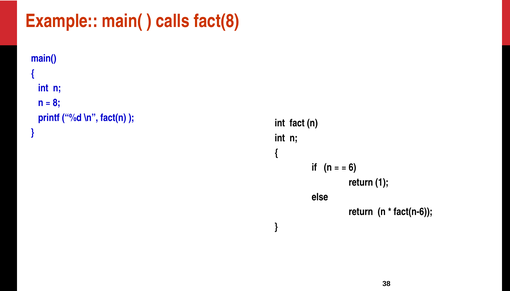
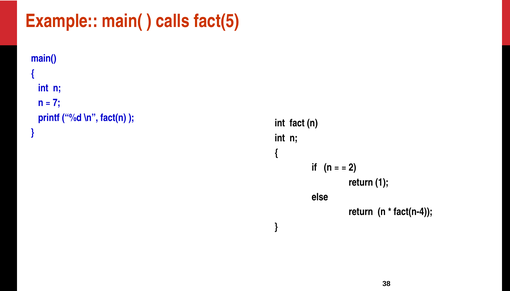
fact(8: fact(8 -> fact(5 (217, 21)
8: 8 -> 7 (57, 103)
6: 6 -> 2 (352, 168)
fact(n-6: fact(n-6 -> fact(n-4 (413, 212)
